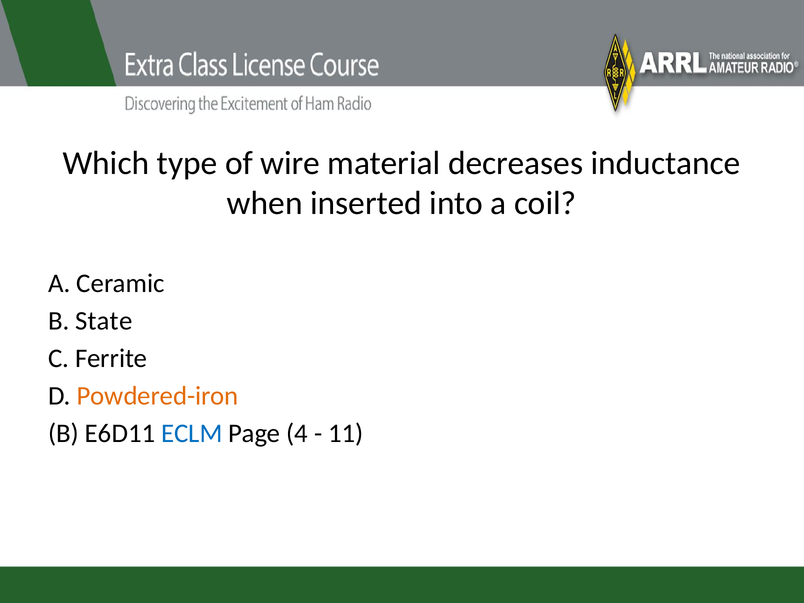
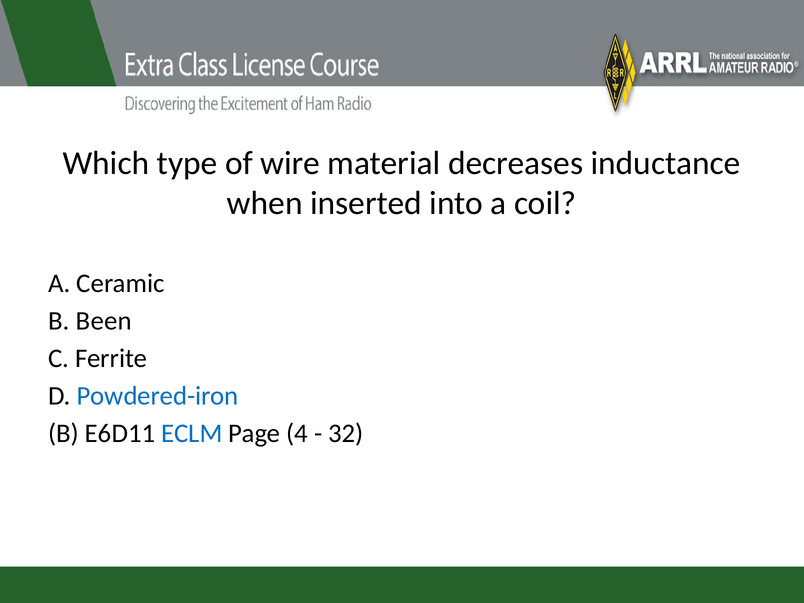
State: State -> Been (104, 321)
Powdered-iron colour: orange -> blue (158, 396)
11: 11 -> 32 (346, 433)
